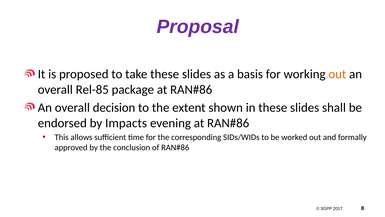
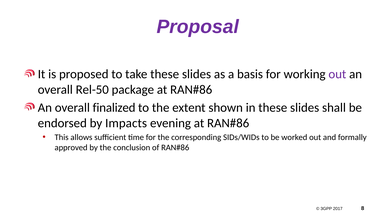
out colour: orange -> purple (337, 74)
Rel-85: Rel-85 -> Rel-50 (92, 89)
decision: decision -> finalized (114, 107)
